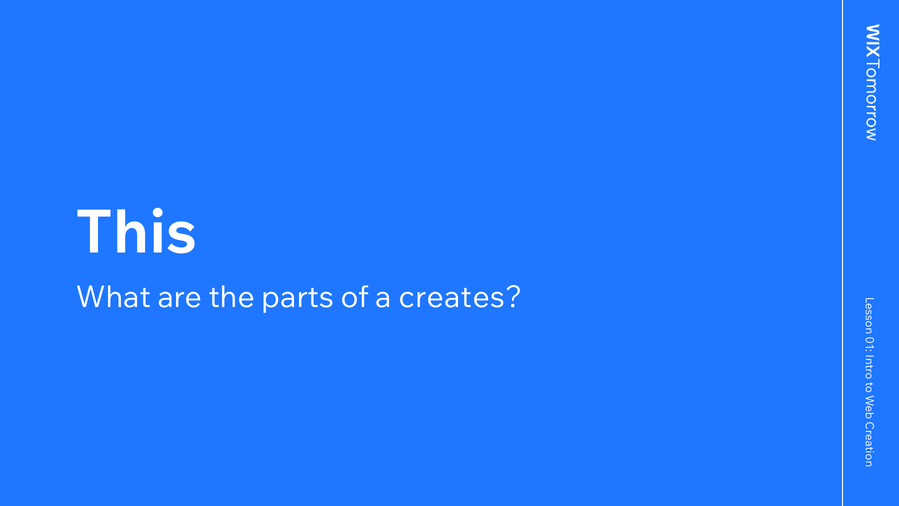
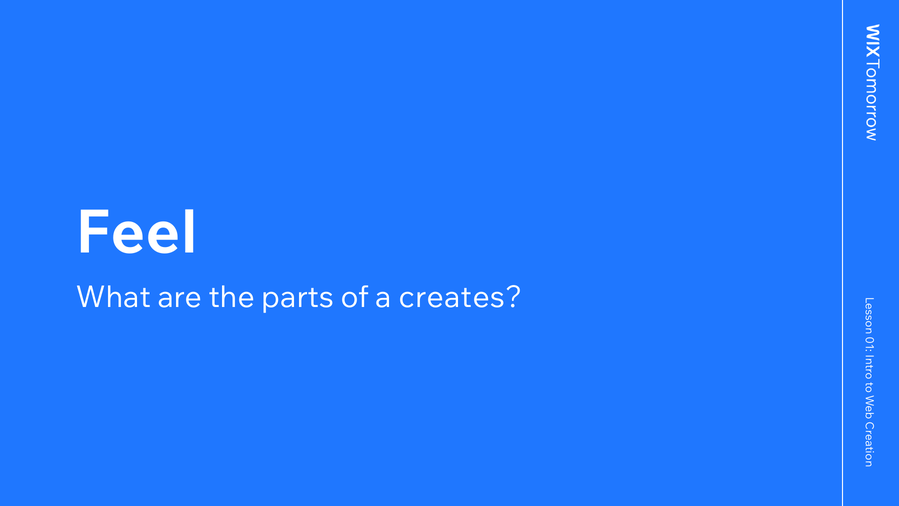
This: This -> Feel (137, 233)
